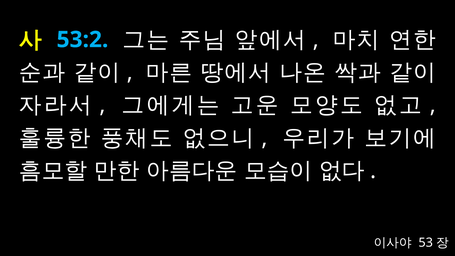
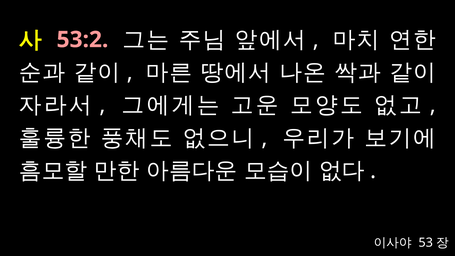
53:2 colour: light blue -> pink (82, 40)
